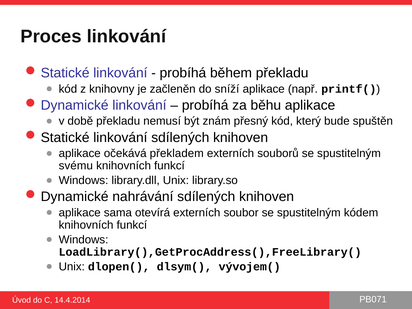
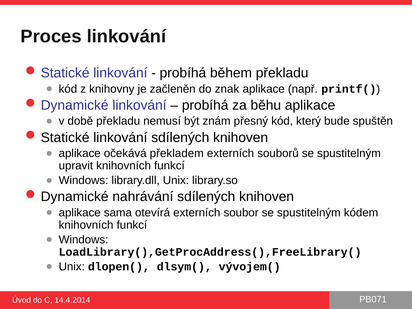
sníží: sníží -> znak (227, 89)
svému: svému -> upravit (76, 166)
